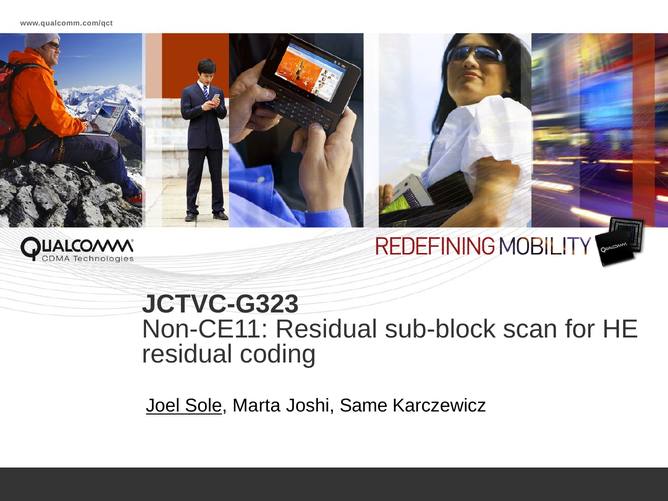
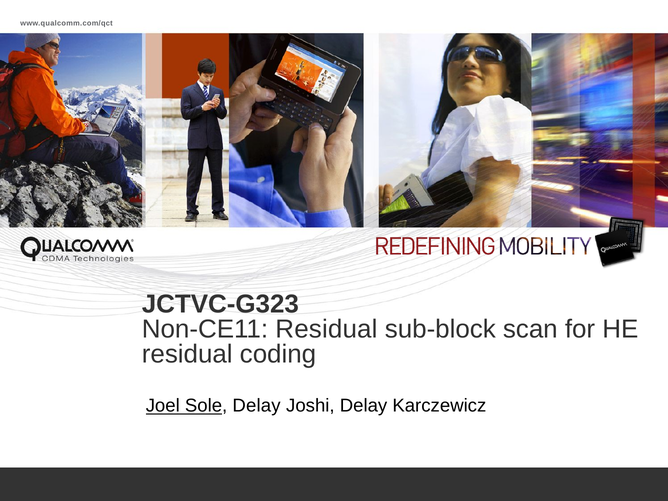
Sole Marta: Marta -> Delay (257, 406)
Joshi Same: Same -> Delay (364, 406)
